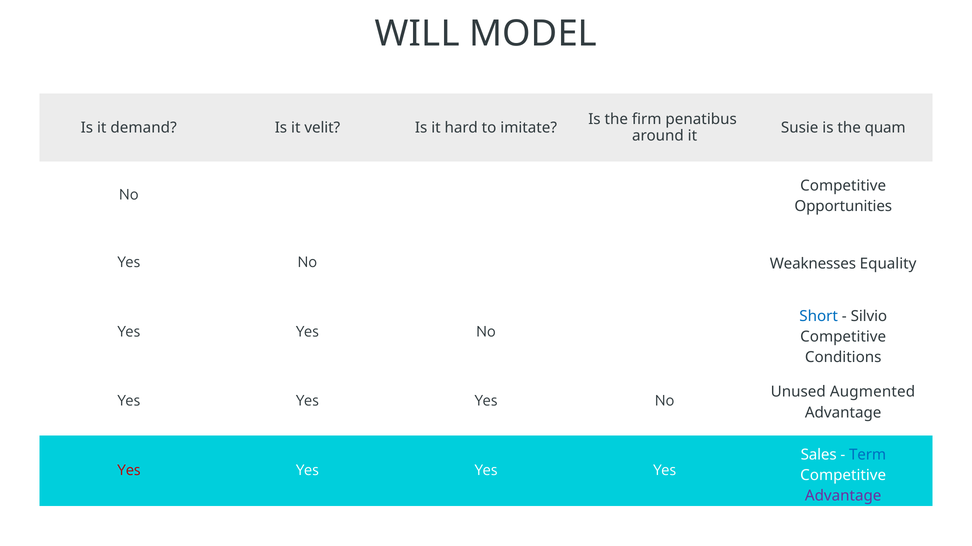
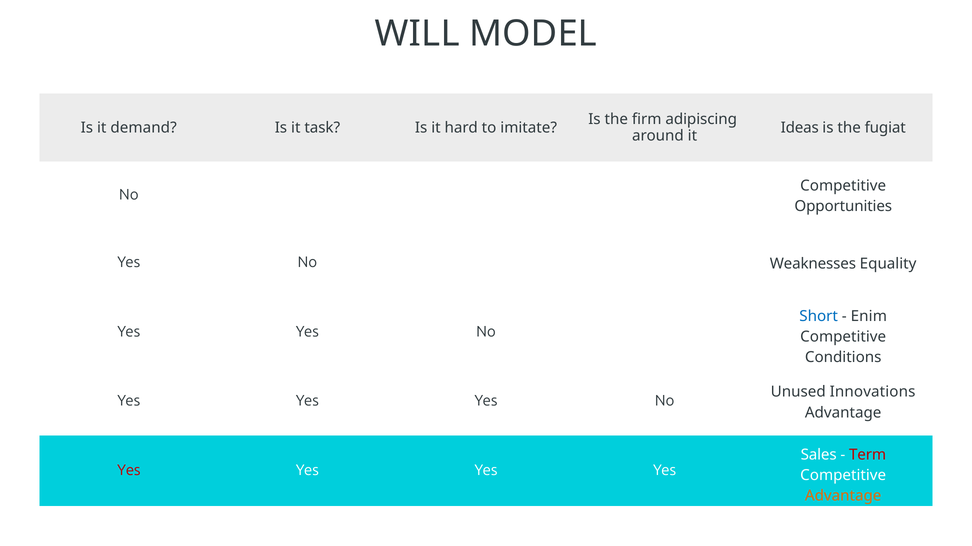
penatibus: penatibus -> adipiscing (701, 119)
velit: velit -> task (322, 128)
Susie: Susie -> Ideas (800, 128)
quam: quam -> fugiat (885, 128)
Silvio: Silvio -> Enim (869, 316)
Augmented: Augmented -> Innovations (873, 392)
Term colour: blue -> red (868, 455)
Advantage colour: purple -> orange (843, 496)
